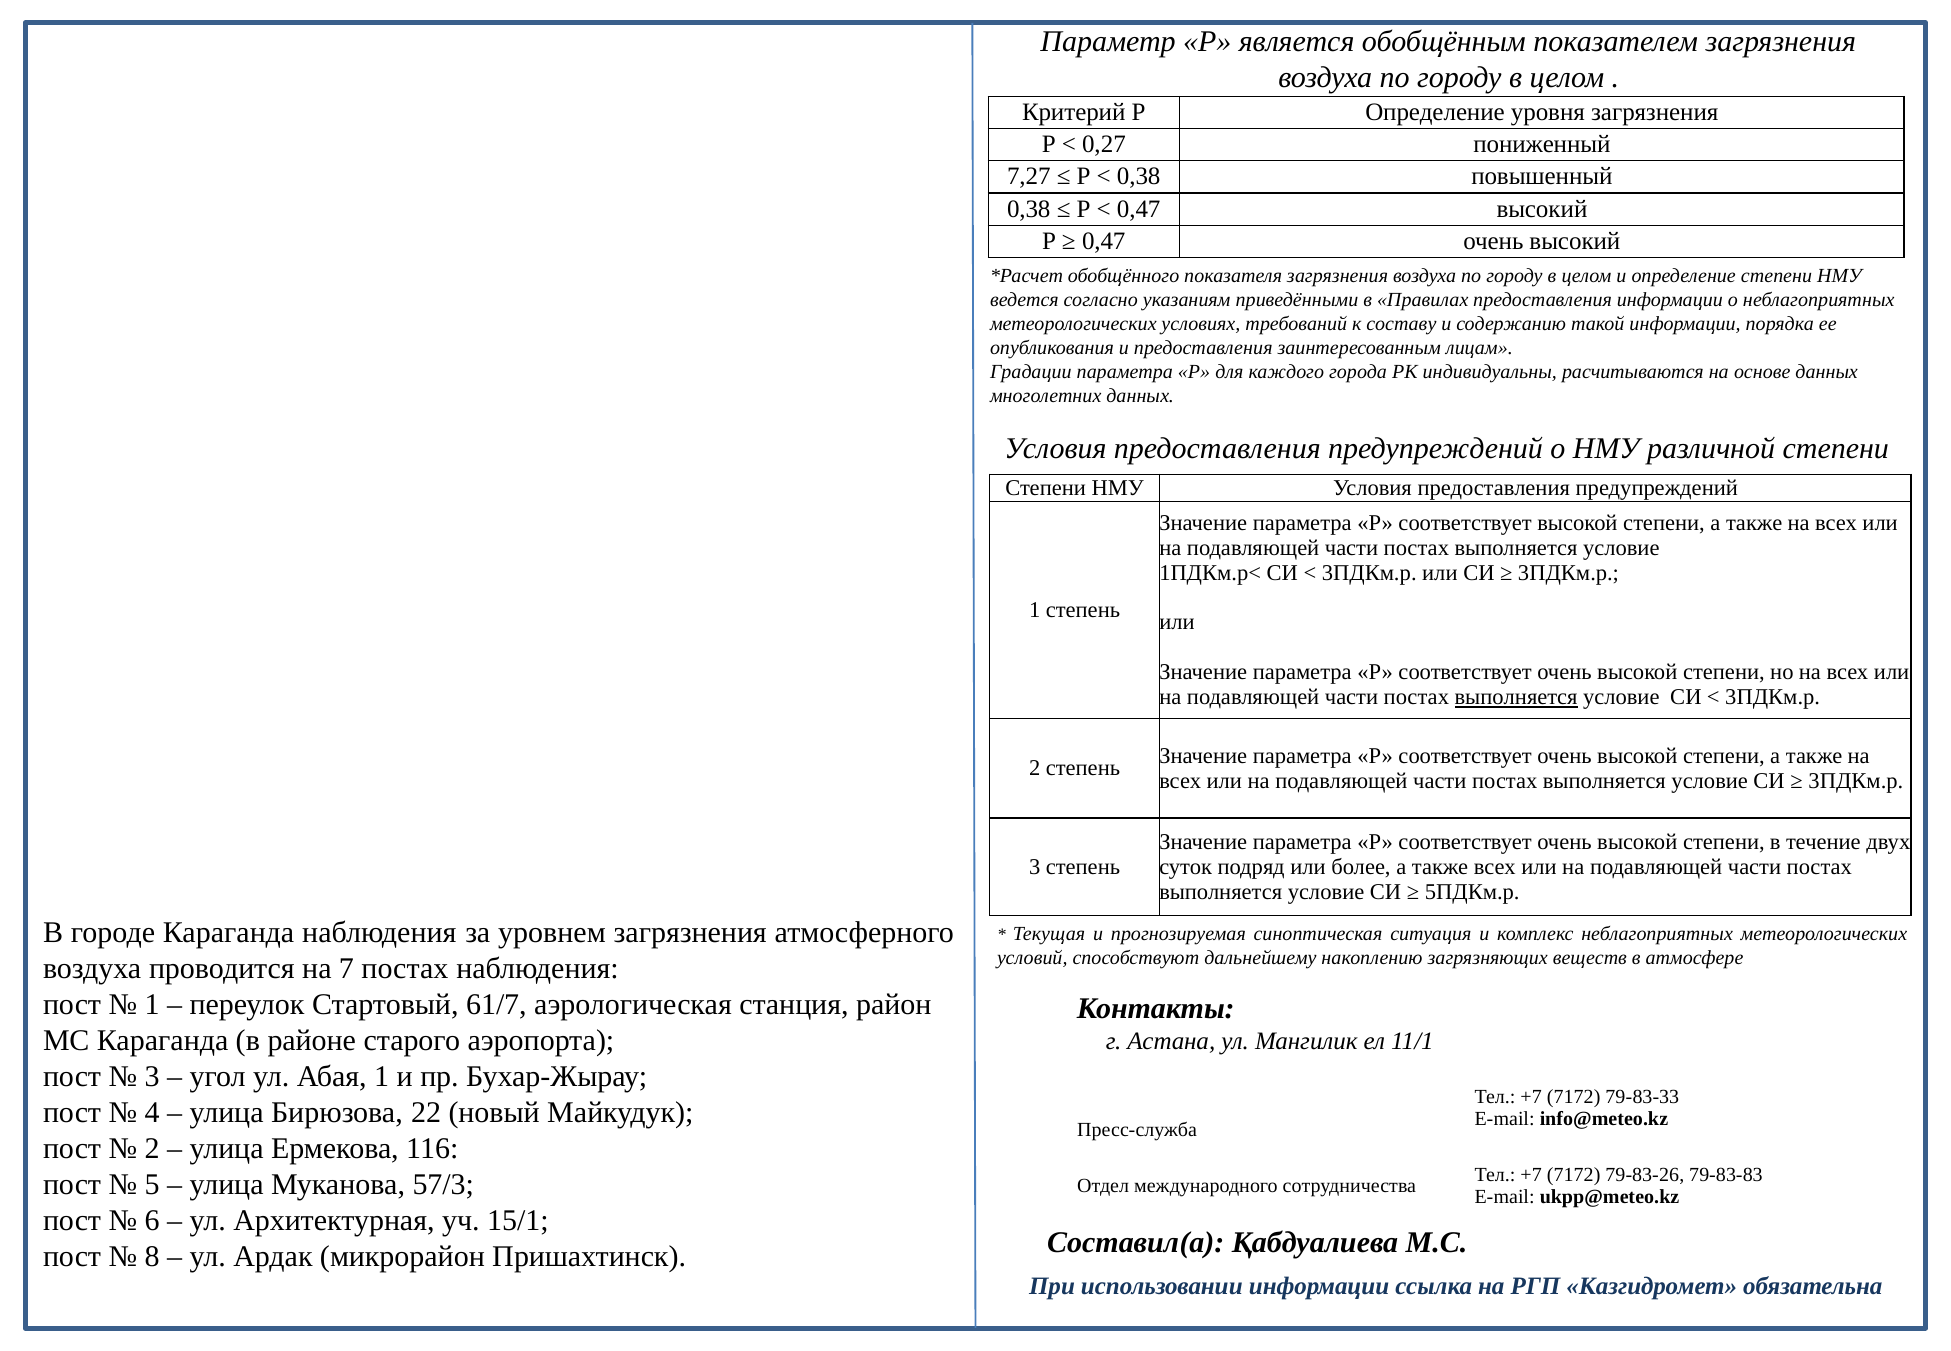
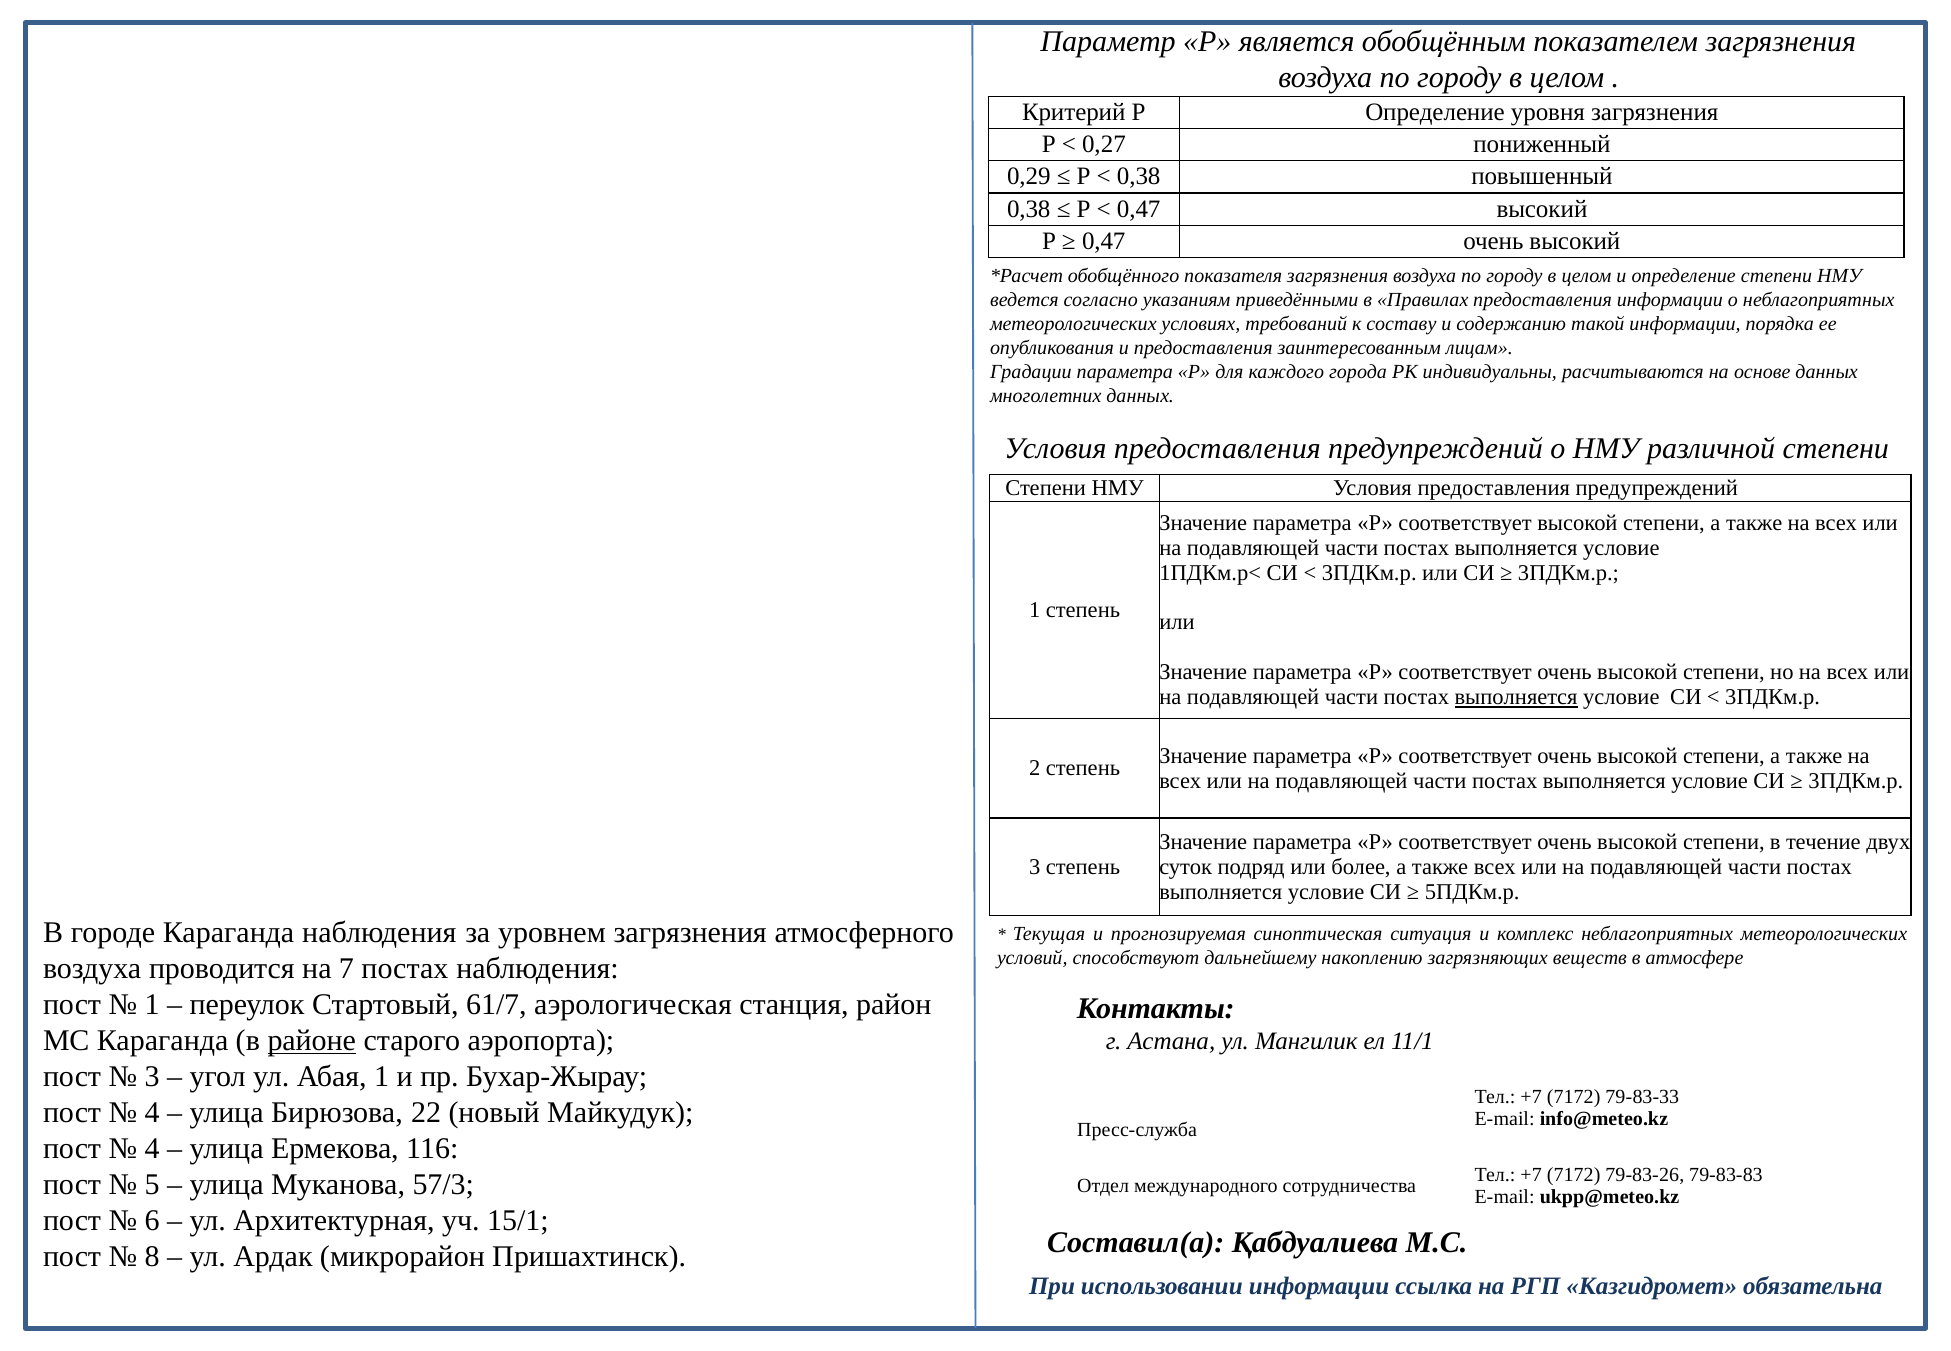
7,27: 7,27 -> 0,29 (1029, 177)
районе underline: none -> present (312, 1040)
2: 2 -> 4 (152, 1148)
